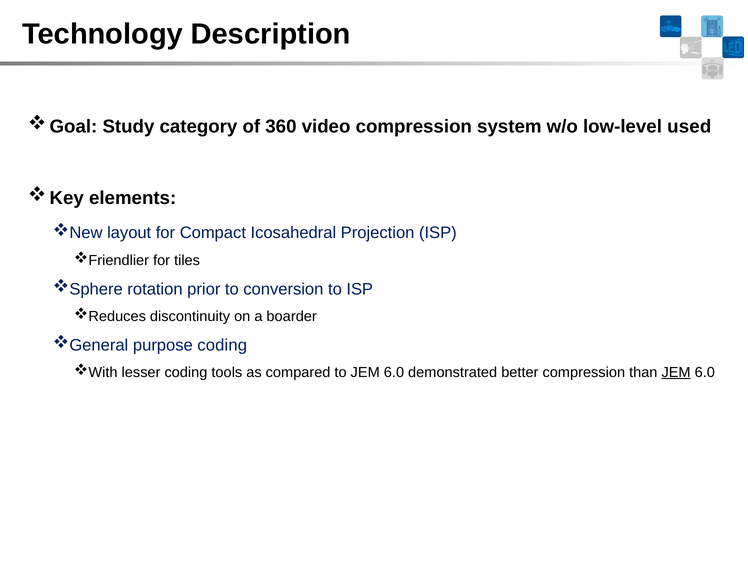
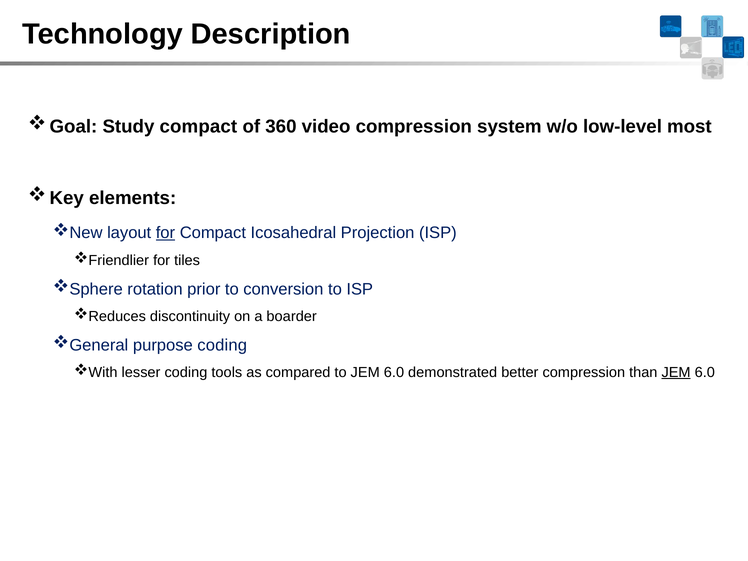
Study category: category -> compact (198, 126)
used: used -> most (689, 126)
for underline: none -> present (165, 233)
